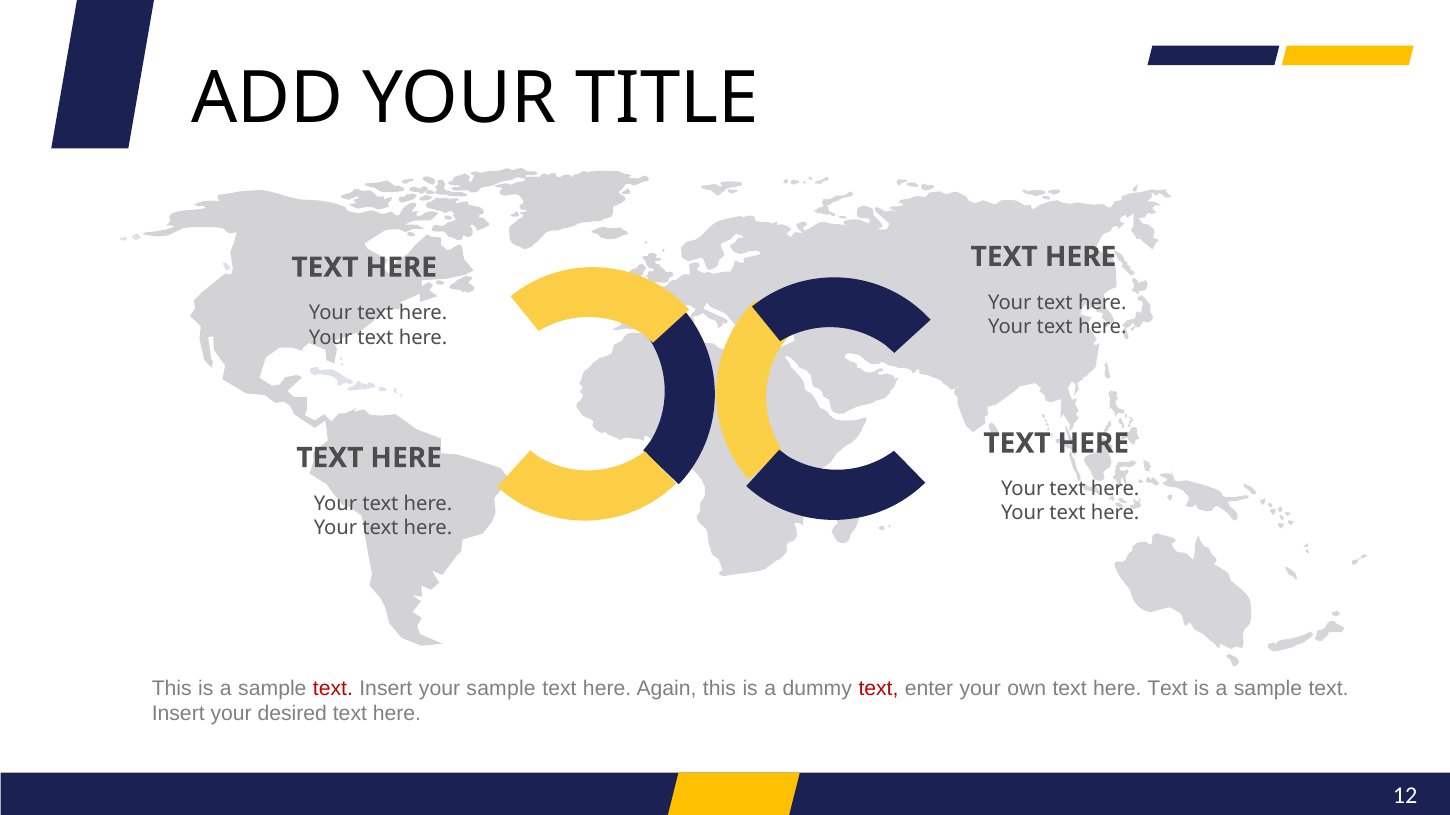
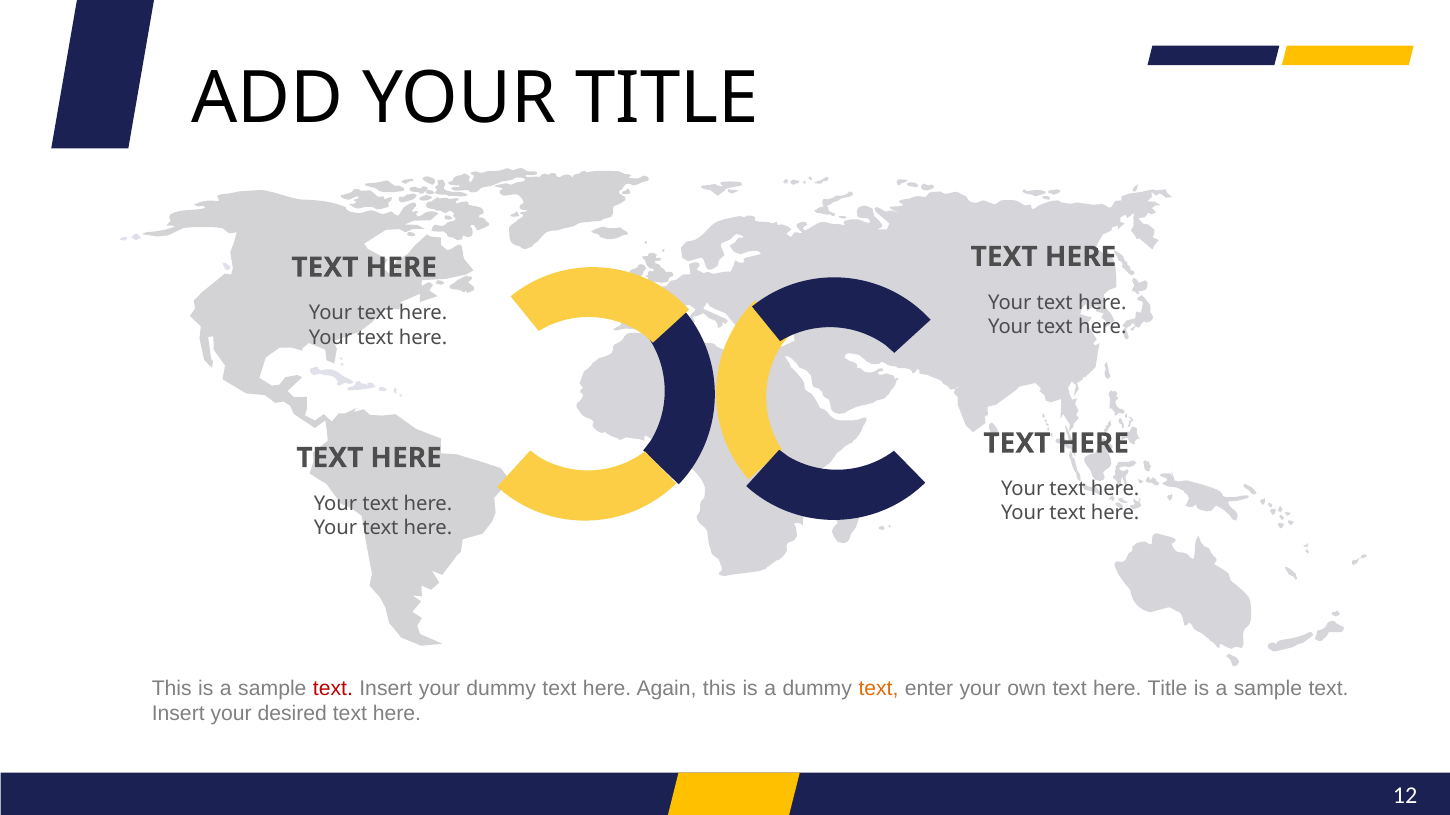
your sample: sample -> dummy (501, 689)
text colour: red -> orange (878, 689)
own text here Text: Text -> Title (1167, 689)
